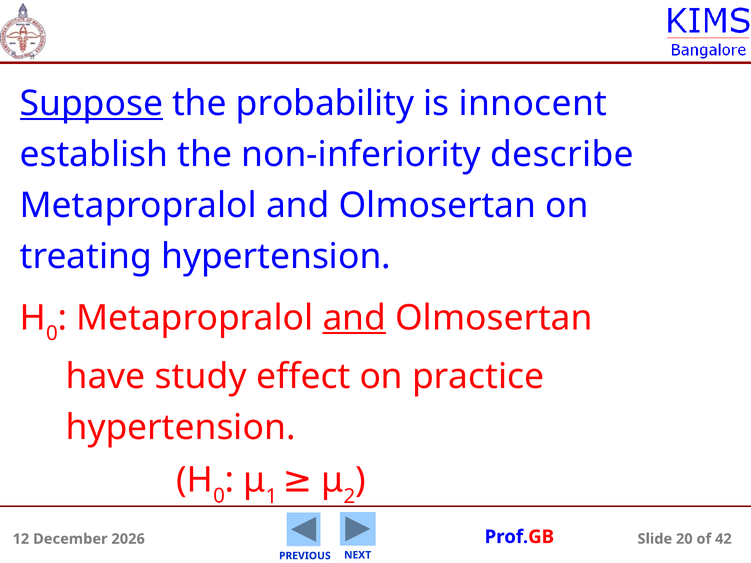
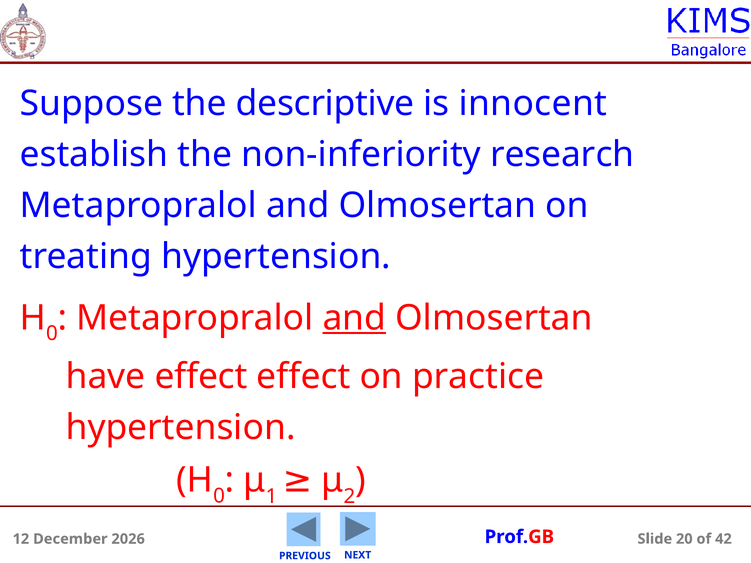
Suppose underline: present -> none (91, 104)
probability: probability -> descriptive (325, 104)
describe: describe -> research (562, 155)
have study: study -> effect (201, 377)
